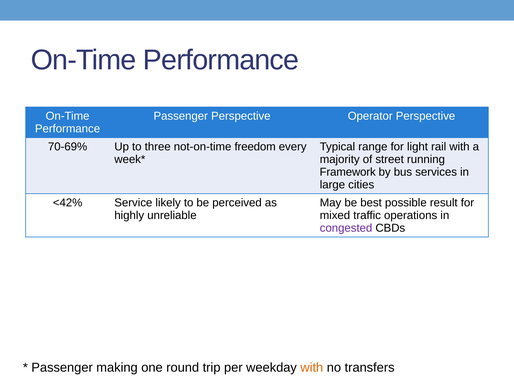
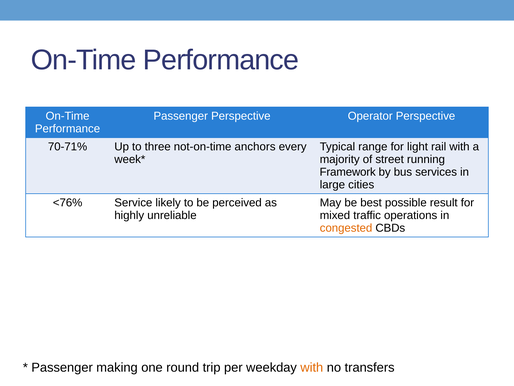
70-69%: 70-69% -> 70-71% (68, 147)
freedom: freedom -> anchors (255, 147)
<42%: <42% -> <76% (68, 202)
congested colour: purple -> orange (346, 228)
